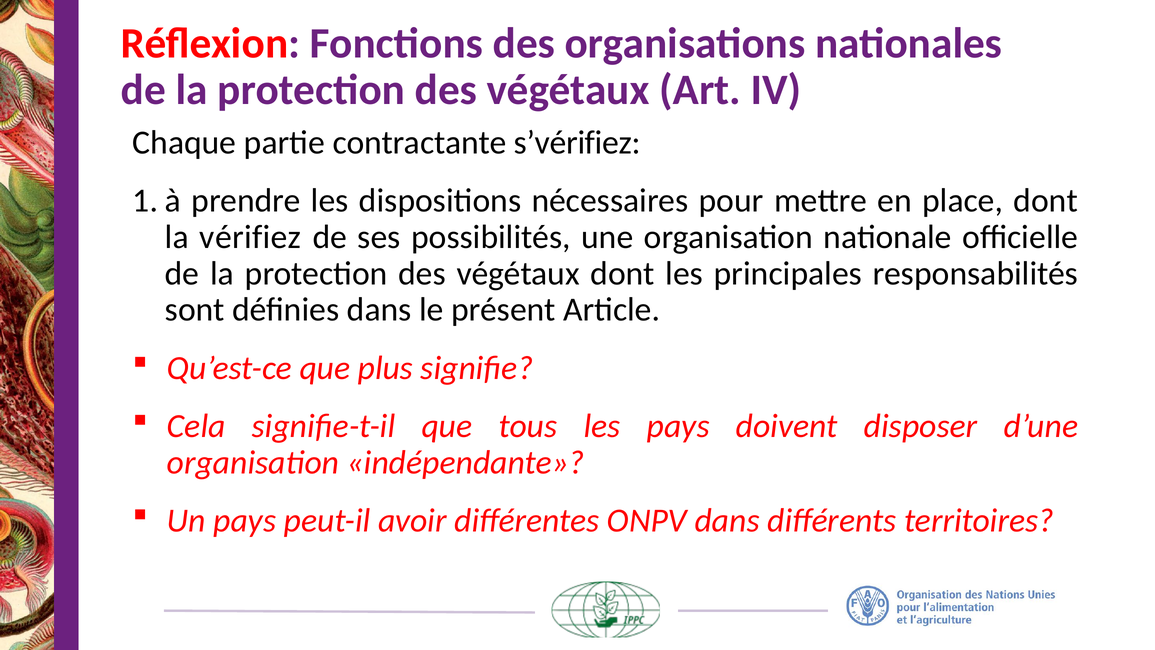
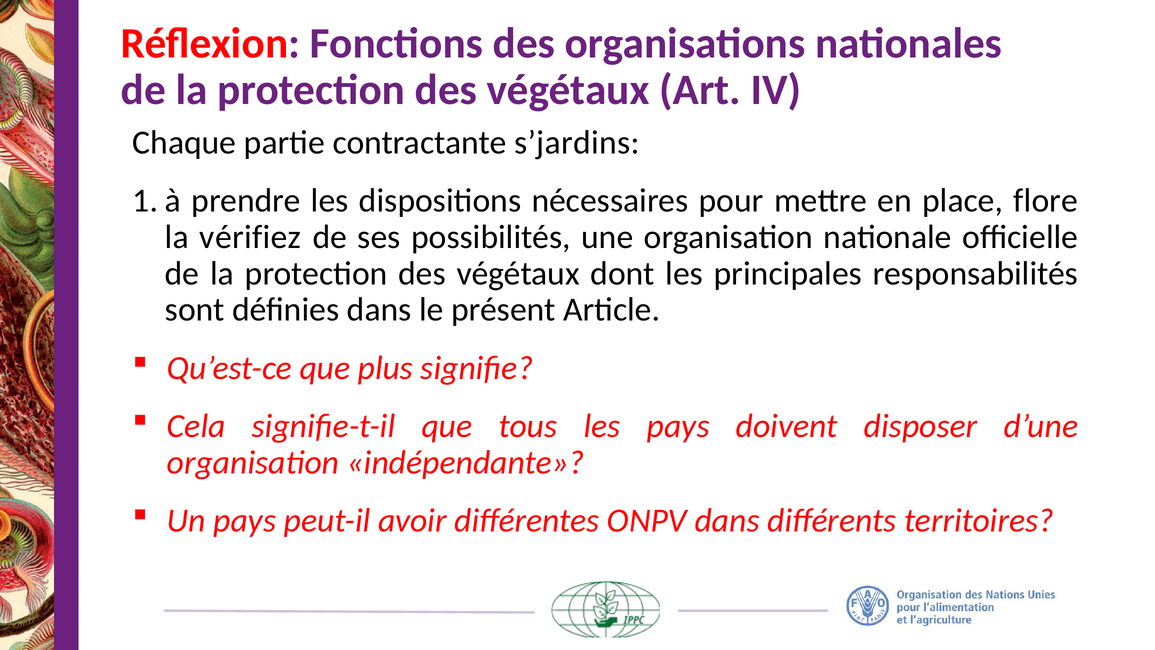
s’vérifiez: s’vérifiez -> s’jardins (577, 142)
place dont: dont -> flore (1046, 201)
